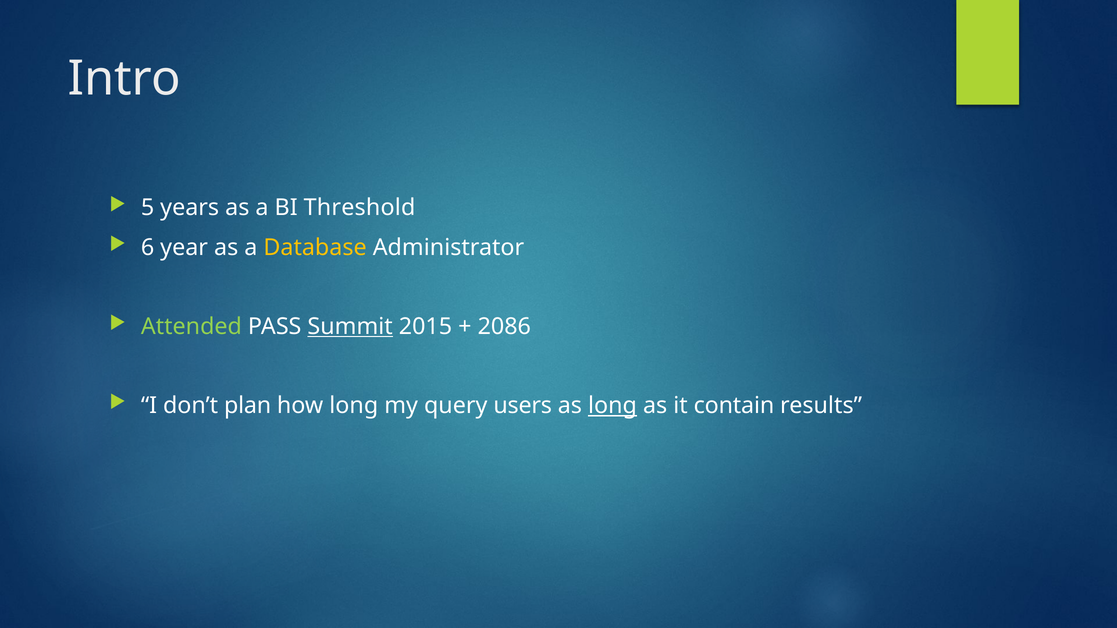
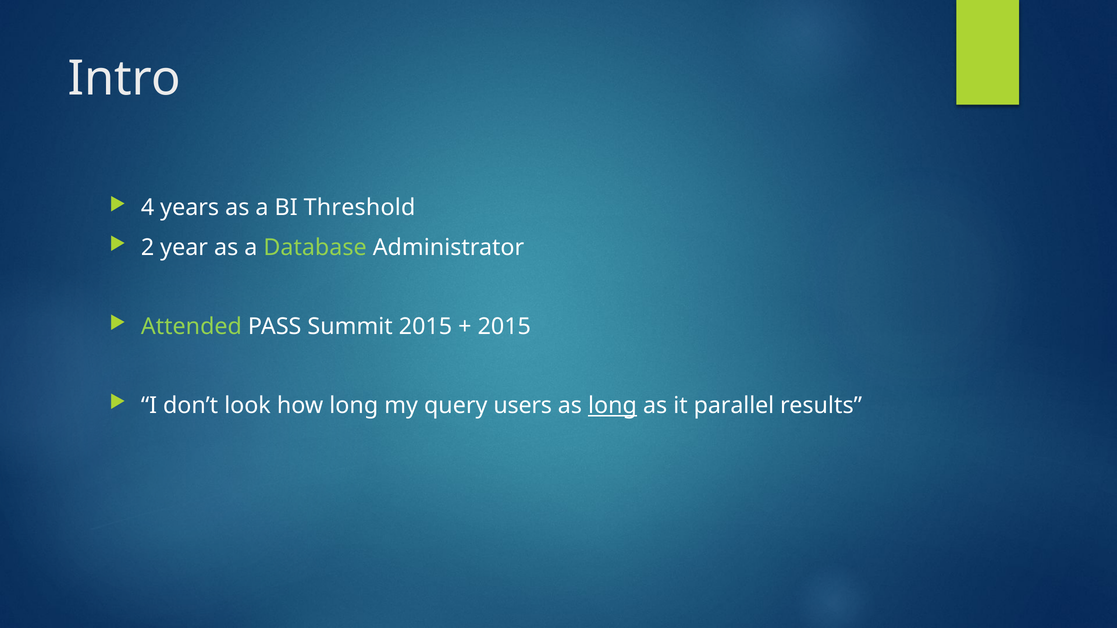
5: 5 -> 4 (148, 208)
6: 6 -> 2 (148, 247)
Database colour: yellow -> light green (315, 247)
Summit underline: present -> none (350, 327)
2086: 2086 -> 2015 (504, 327)
plan: plan -> look (248, 406)
contain: contain -> parallel (734, 406)
